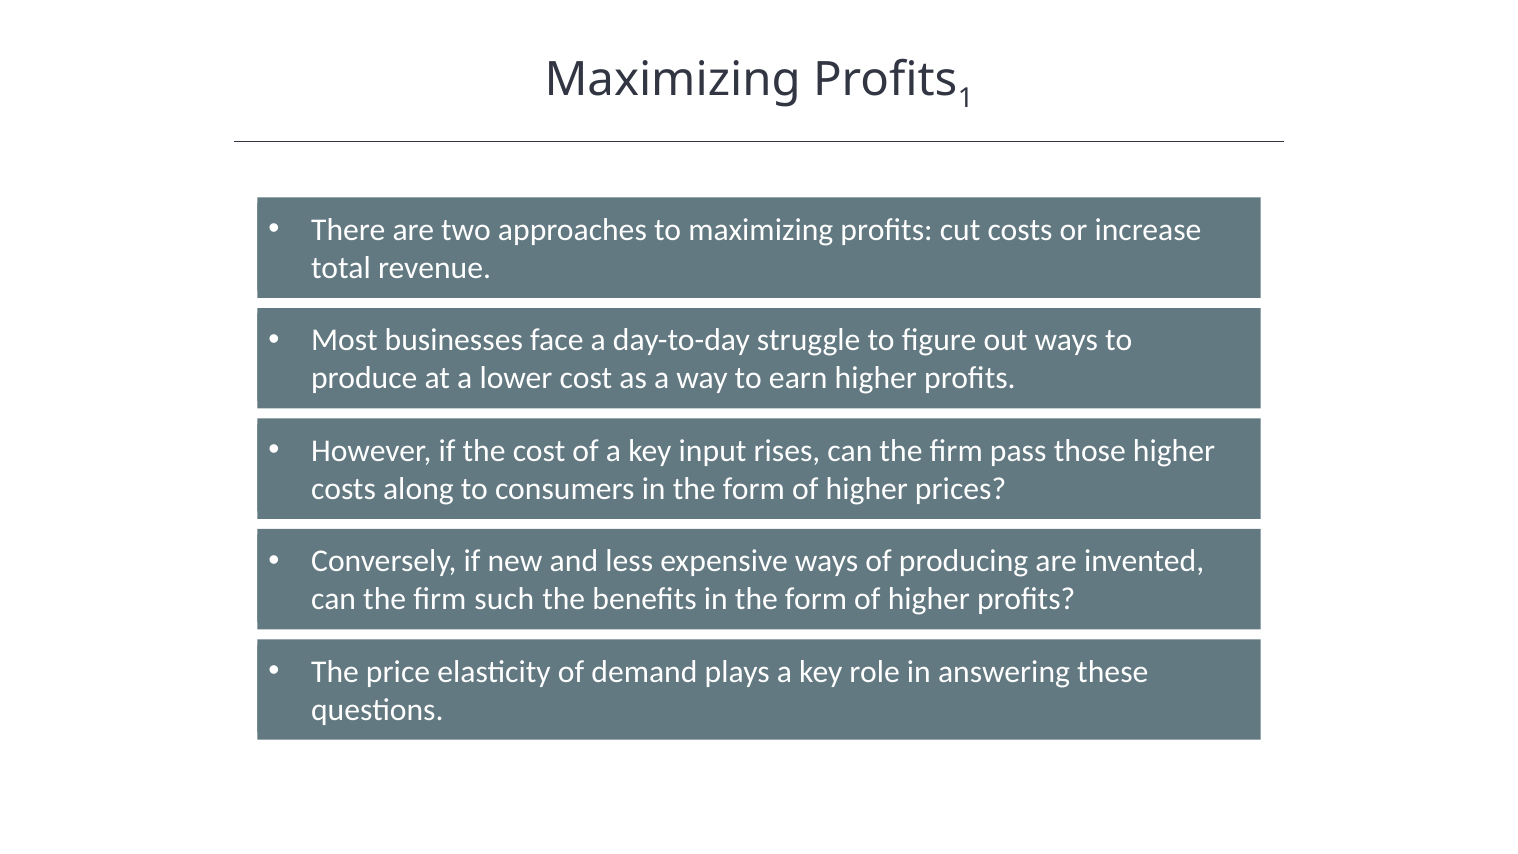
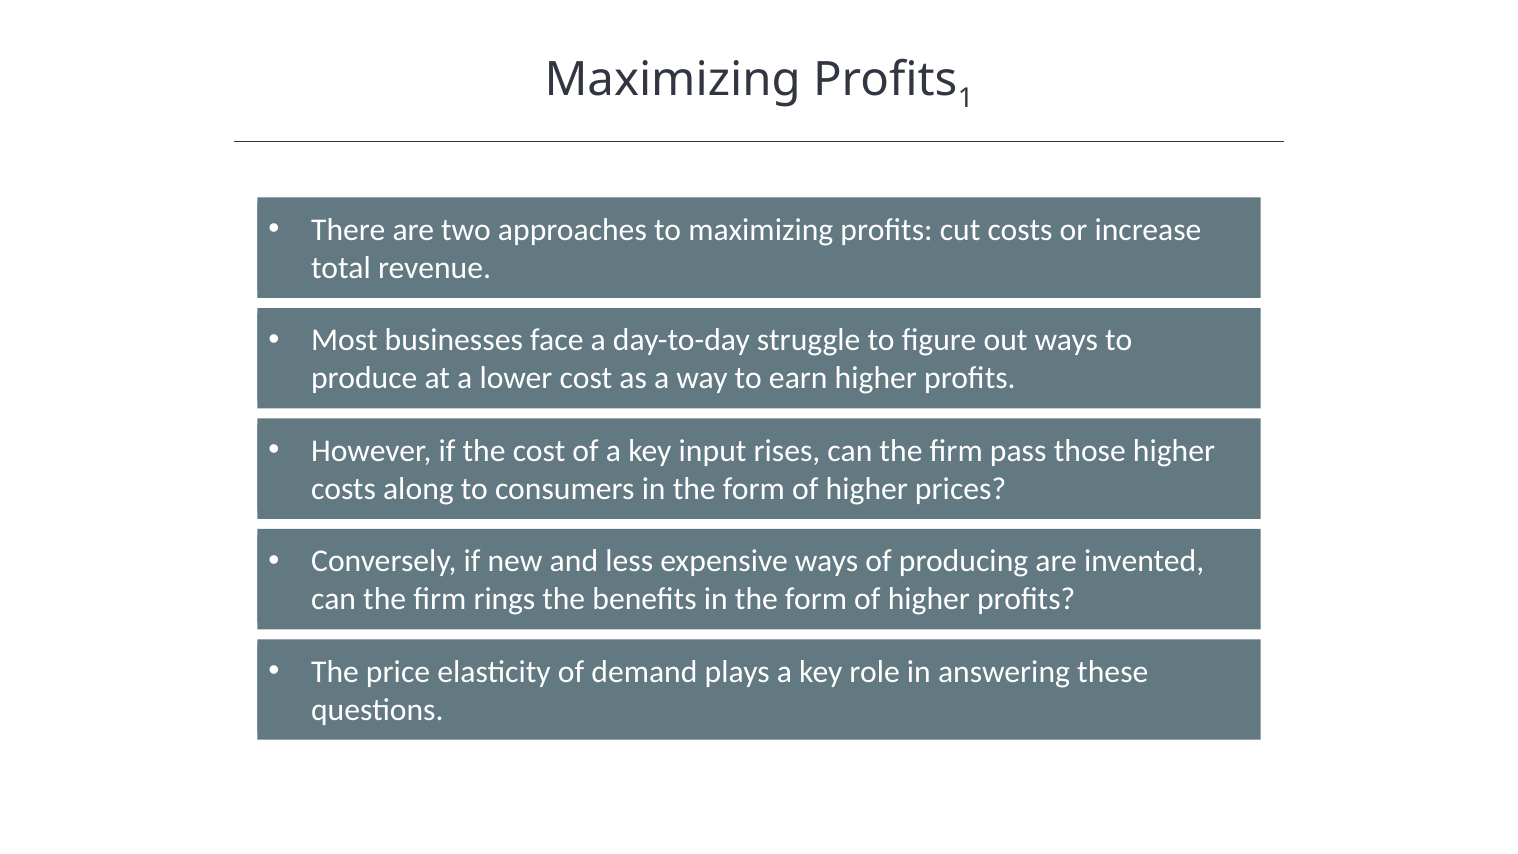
such: such -> rings (504, 599)
